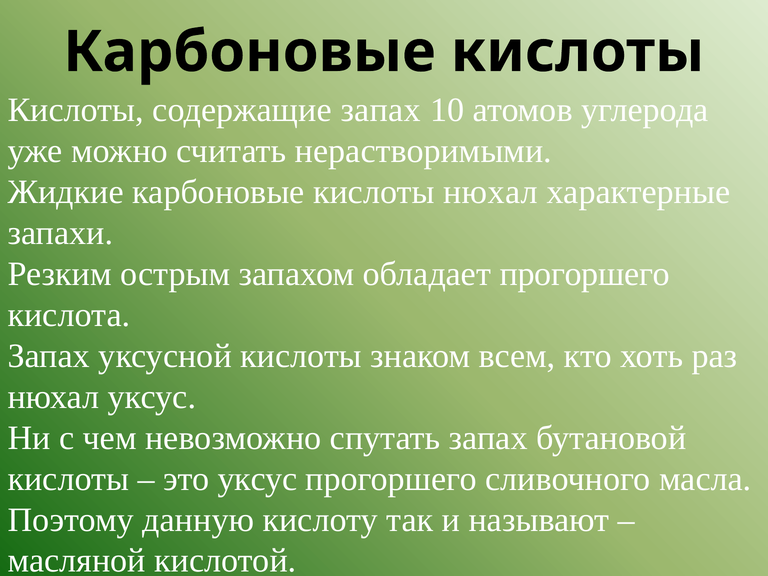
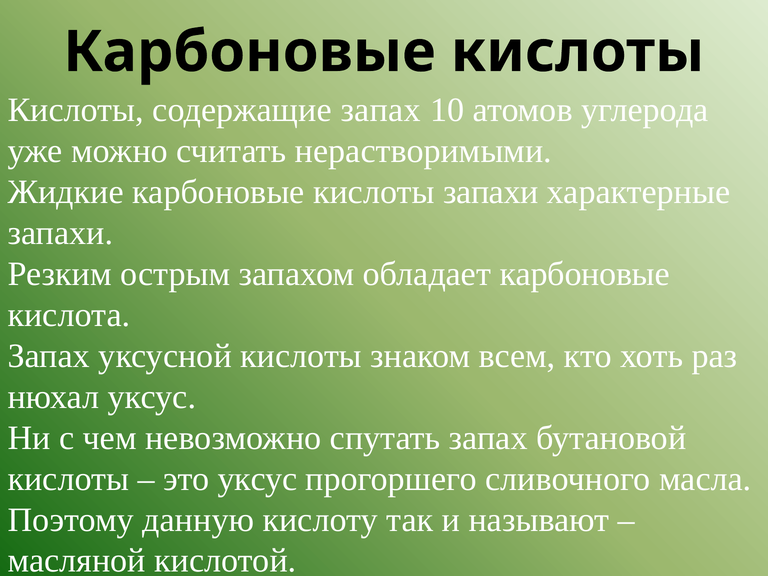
кислоты нюхал: нюхал -> запахи (491, 192)
обладает прогоршего: прогоршего -> карбоновые (585, 274)
